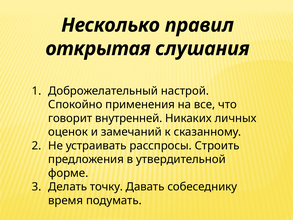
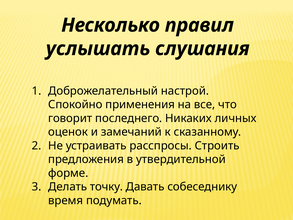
открытая: открытая -> услышать (98, 49)
внутренней: внутренней -> последнего (129, 118)
